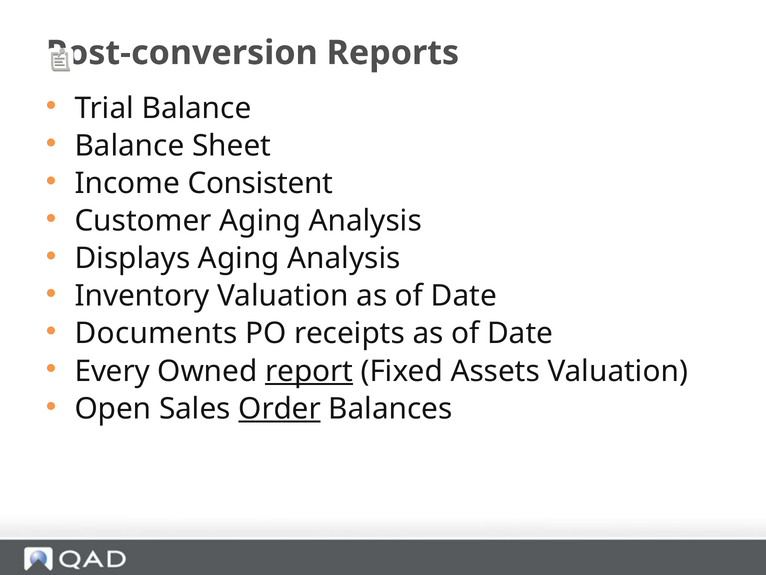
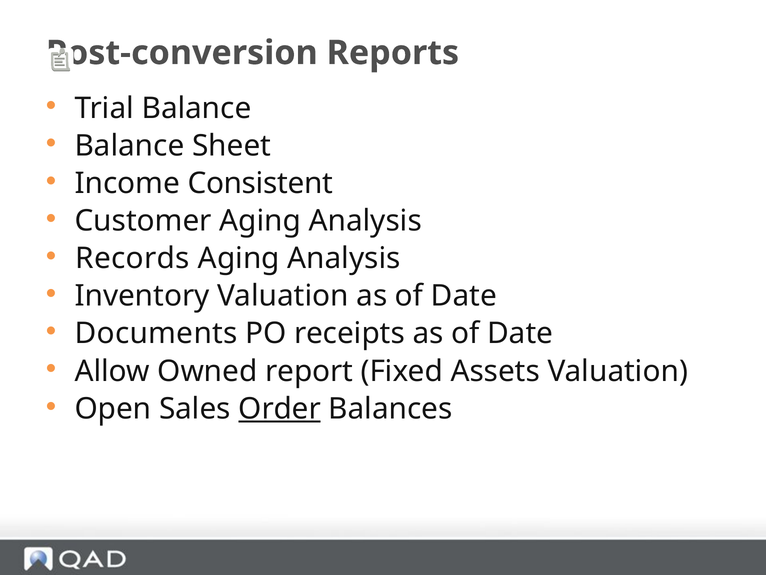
Displays: Displays -> Records (132, 258)
Every: Every -> Allow (112, 371)
report underline: present -> none (309, 371)
